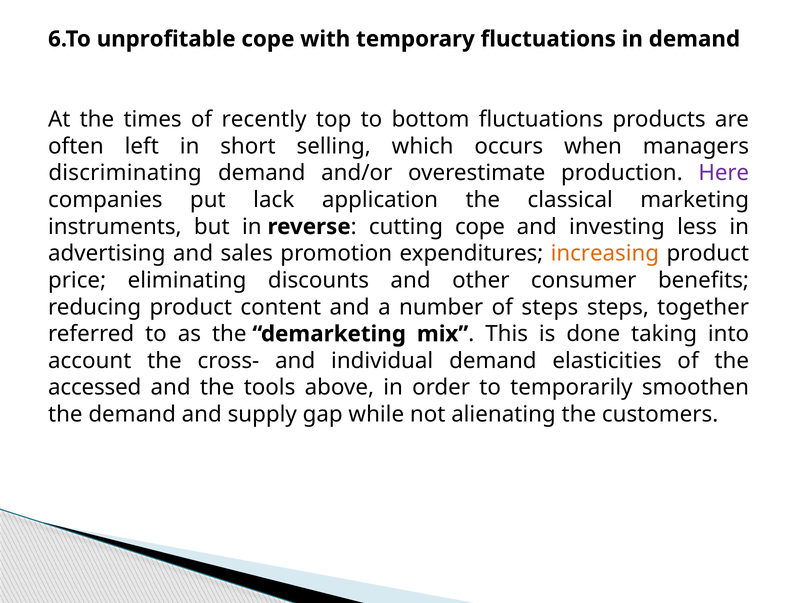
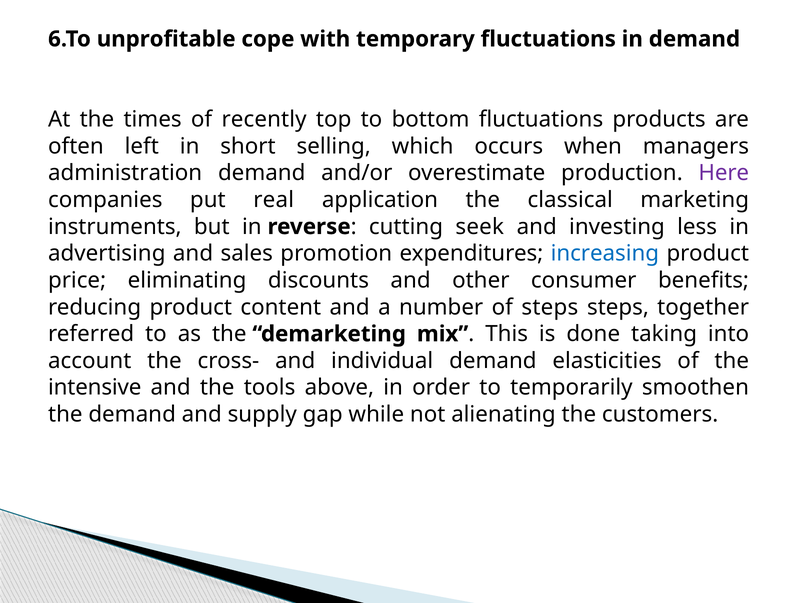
discriminating: discriminating -> administration (125, 173)
lack: lack -> real (274, 200)
cutting cope: cope -> seek (480, 227)
increasing colour: orange -> blue (605, 254)
accessed: accessed -> intensive (95, 388)
